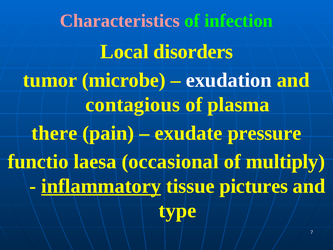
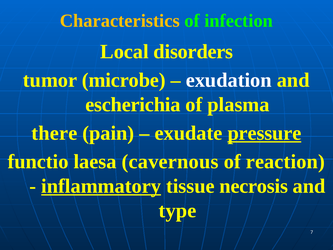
Characteristics colour: pink -> yellow (120, 21)
contagious: contagious -> escherichia (133, 105)
pressure underline: none -> present (264, 133)
occasional: occasional -> cavernous (170, 162)
multiply: multiply -> reaction (285, 162)
pictures: pictures -> necrosis (254, 186)
